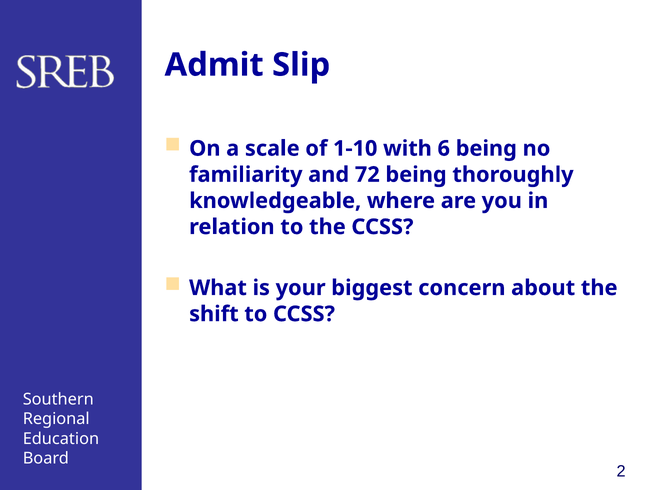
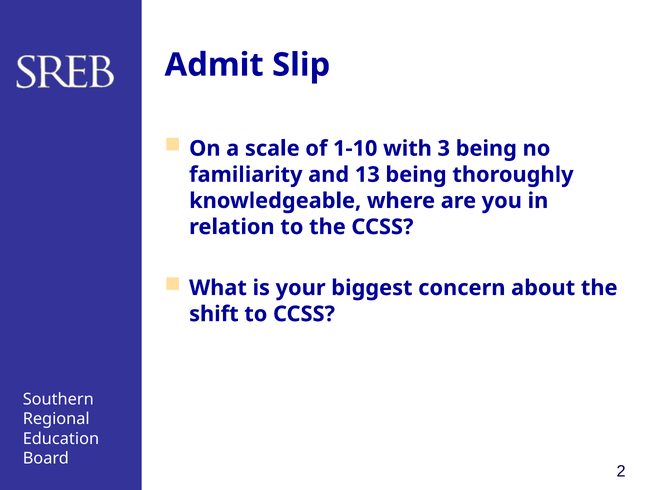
6: 6 -> 3 (444, 149)
72: 72 -> 13 (367, 175)
